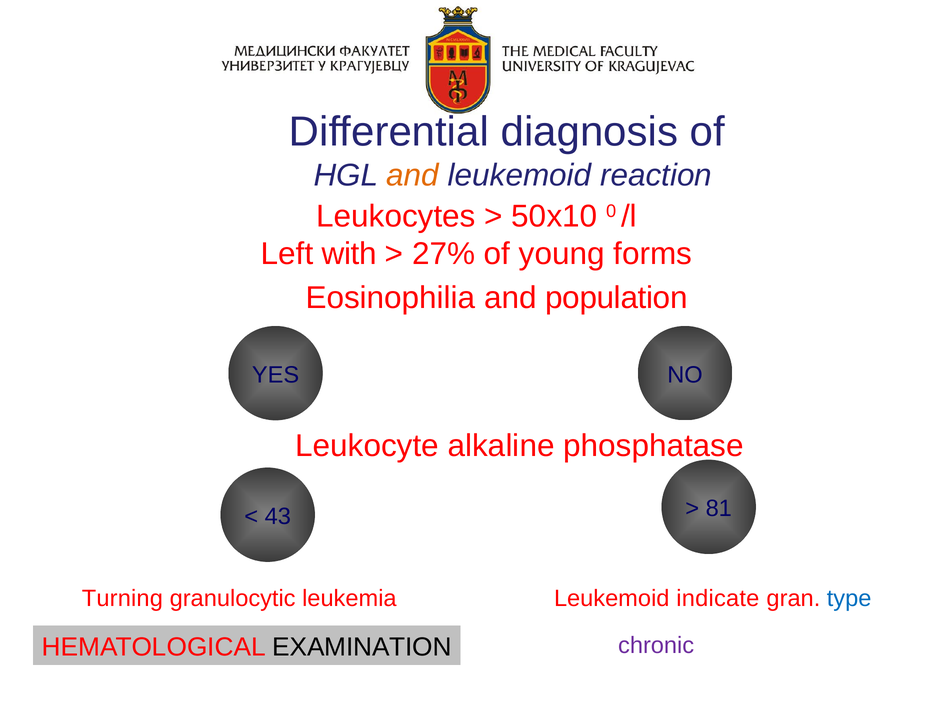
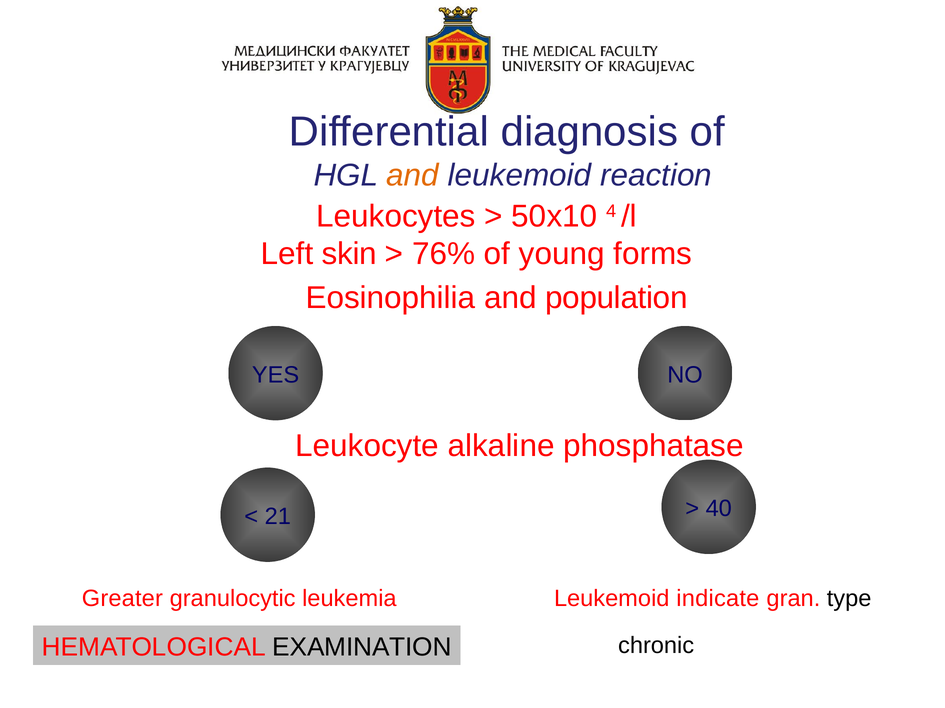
0: 0 -> 4 (611, 211)
with: with -> skin (349, 254)
27%: 27% -> 76% (444, 254)
43: 43 -> 21 (278, 517)
81: 81 -> 40 (719, 509)
Turning: Turning -> Greater (122, 599)
type colour: blue -> black (849, 599)
chronic colour: purple -> black (656, 646)
